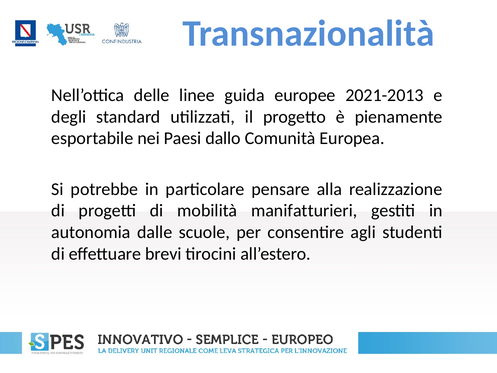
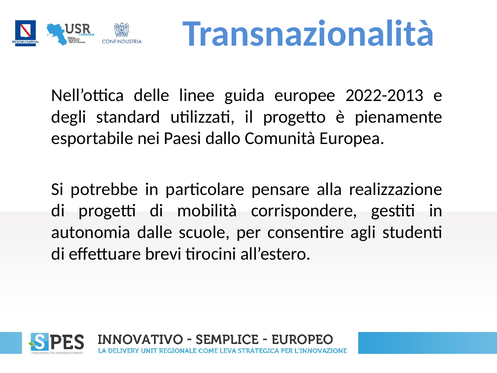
2021-2013: 2021-2013 -> 2022-2013 (385, 95)
manifatturieri: manifatturieri -> corrispondere (304, 211)
